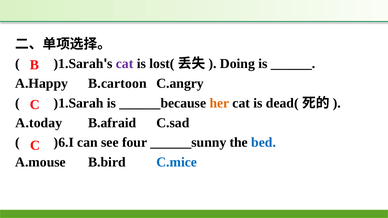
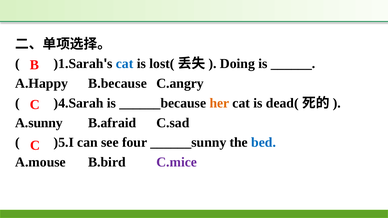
cat colour: purple -> blue (125, 64)
B.cartoon: B.cartoon -> B.because (117, 83)
)1.Sarah: )1.Sarah -> )4.Sarah (79, 103)
A.today: A.today -> A.sunny (39, 123)
)6.I: )6.I -> )5.I (64, 143)
C.mice colour: blue -> purple (177, 162)
